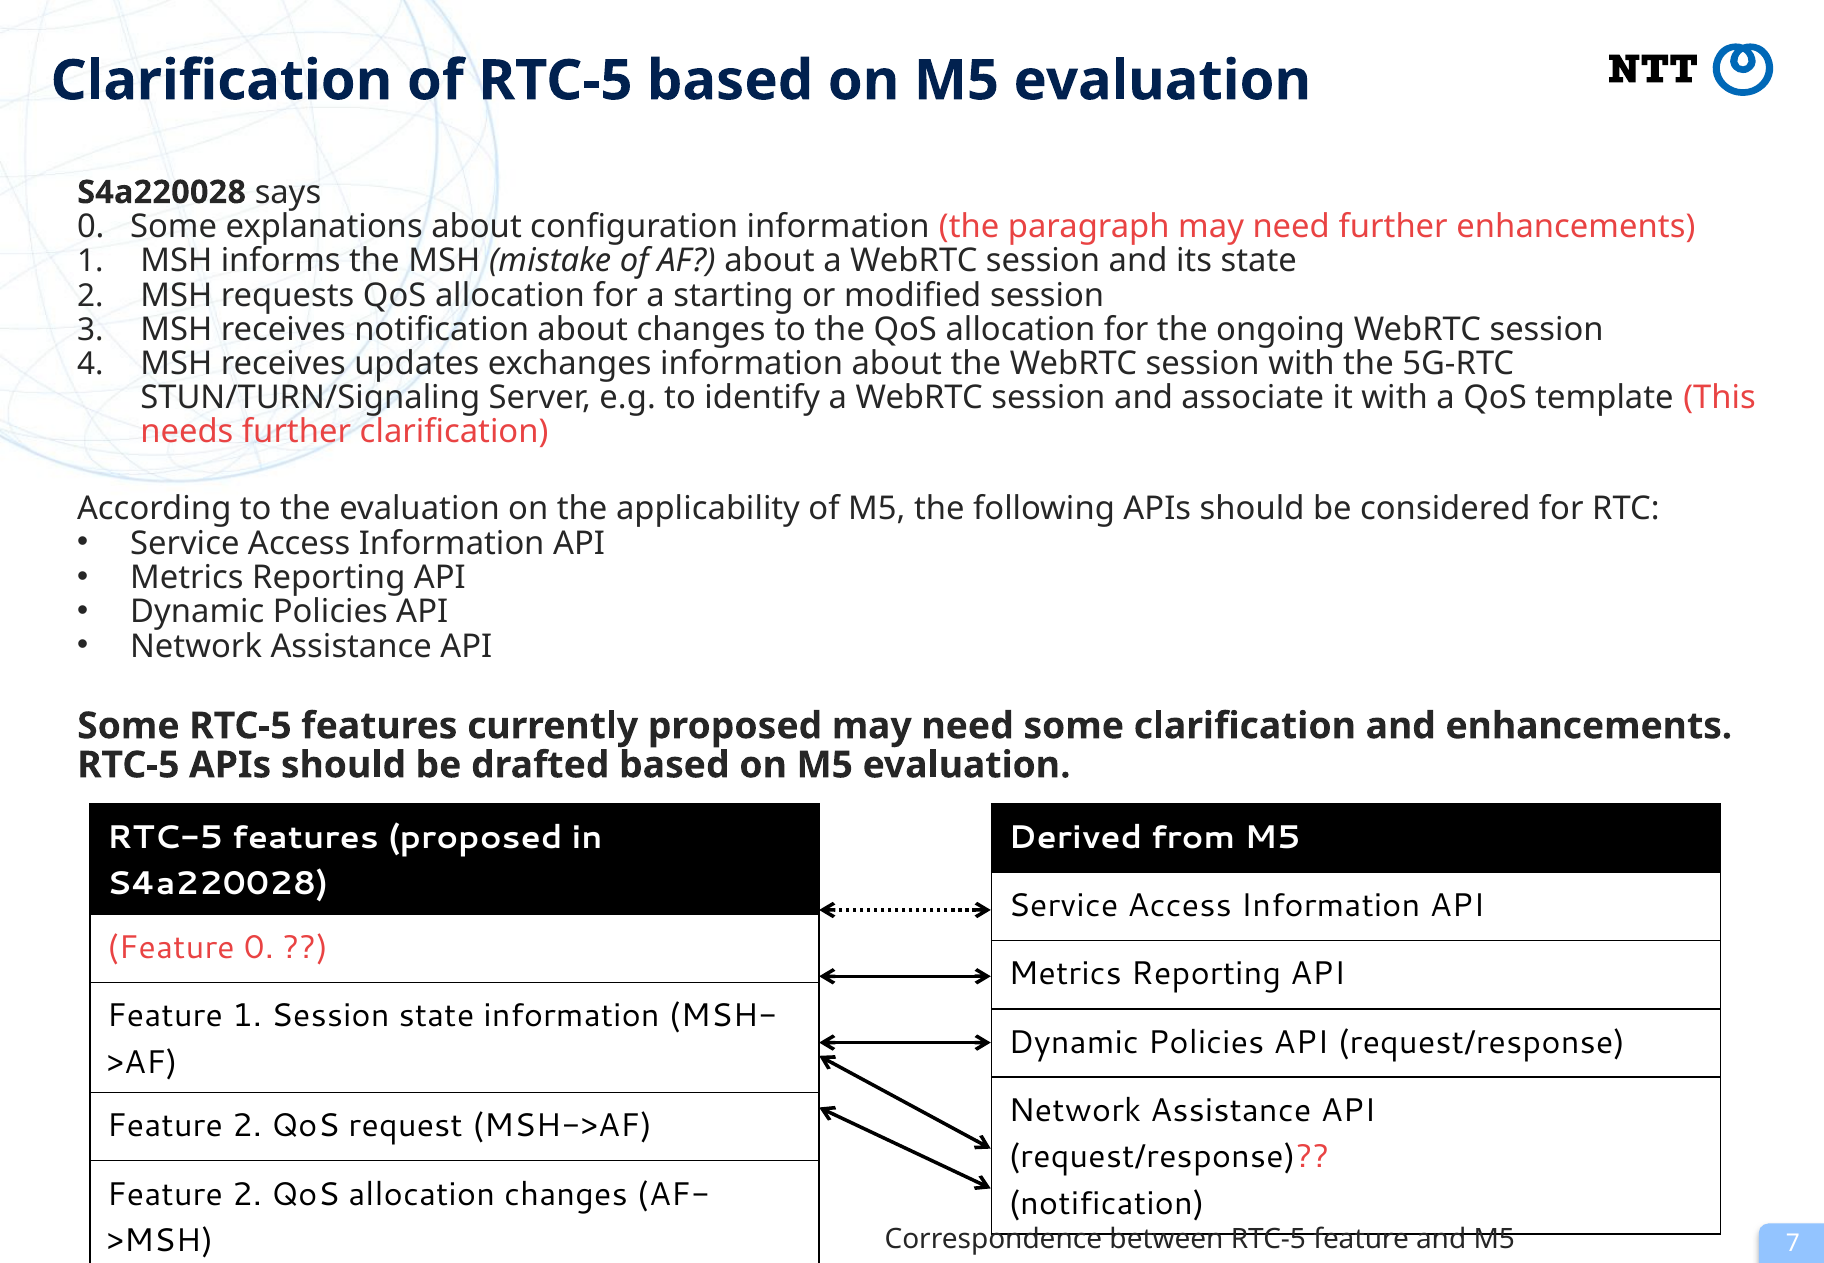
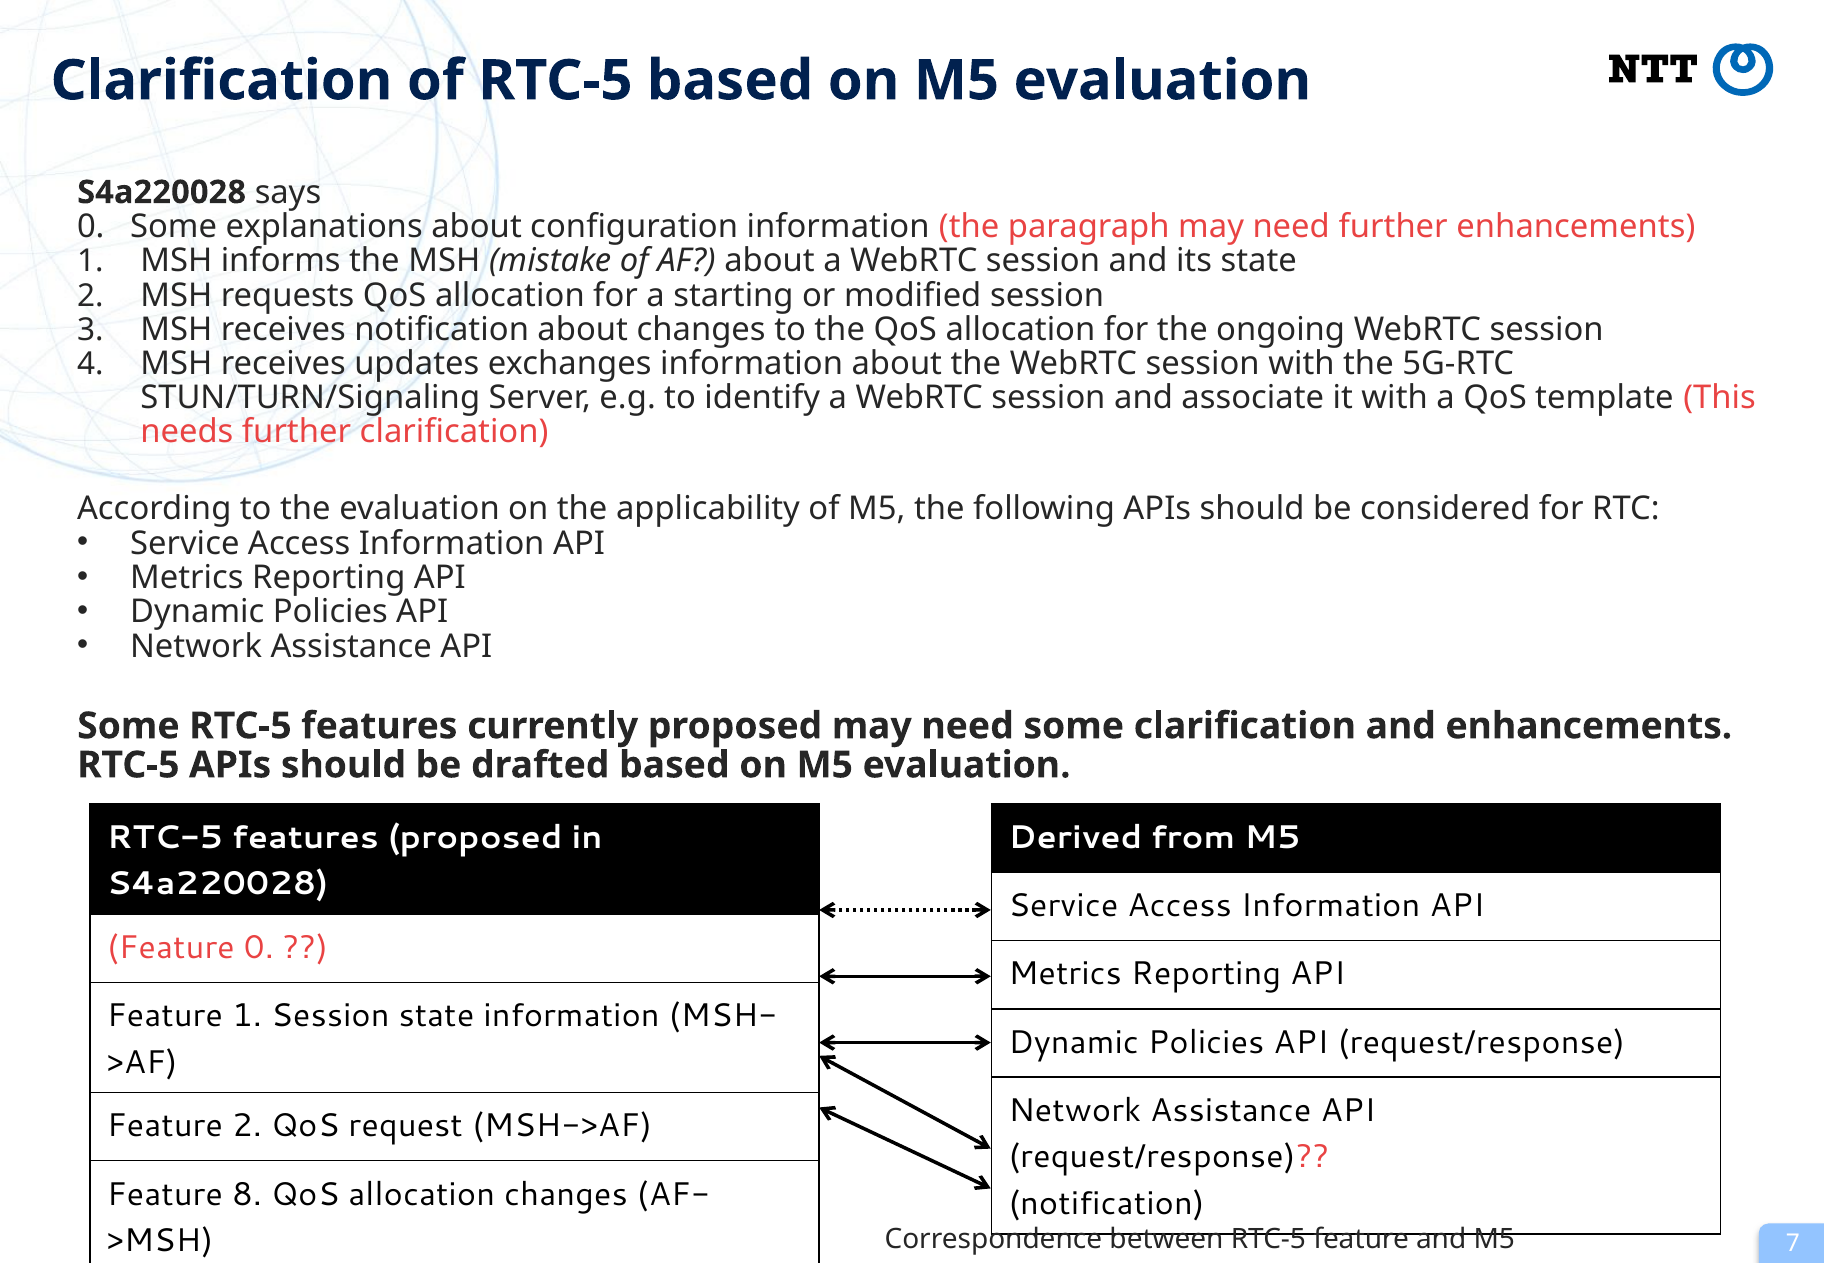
2: 2 -> 8 (247, 1194)
